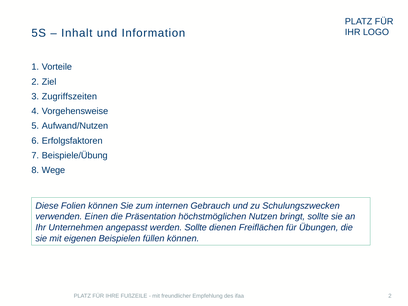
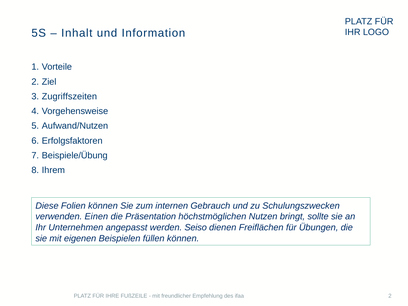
Wege: Wege -> Ihrem (53, 170)
werden Sollte: Sollte -> Seiso (196, 227)
